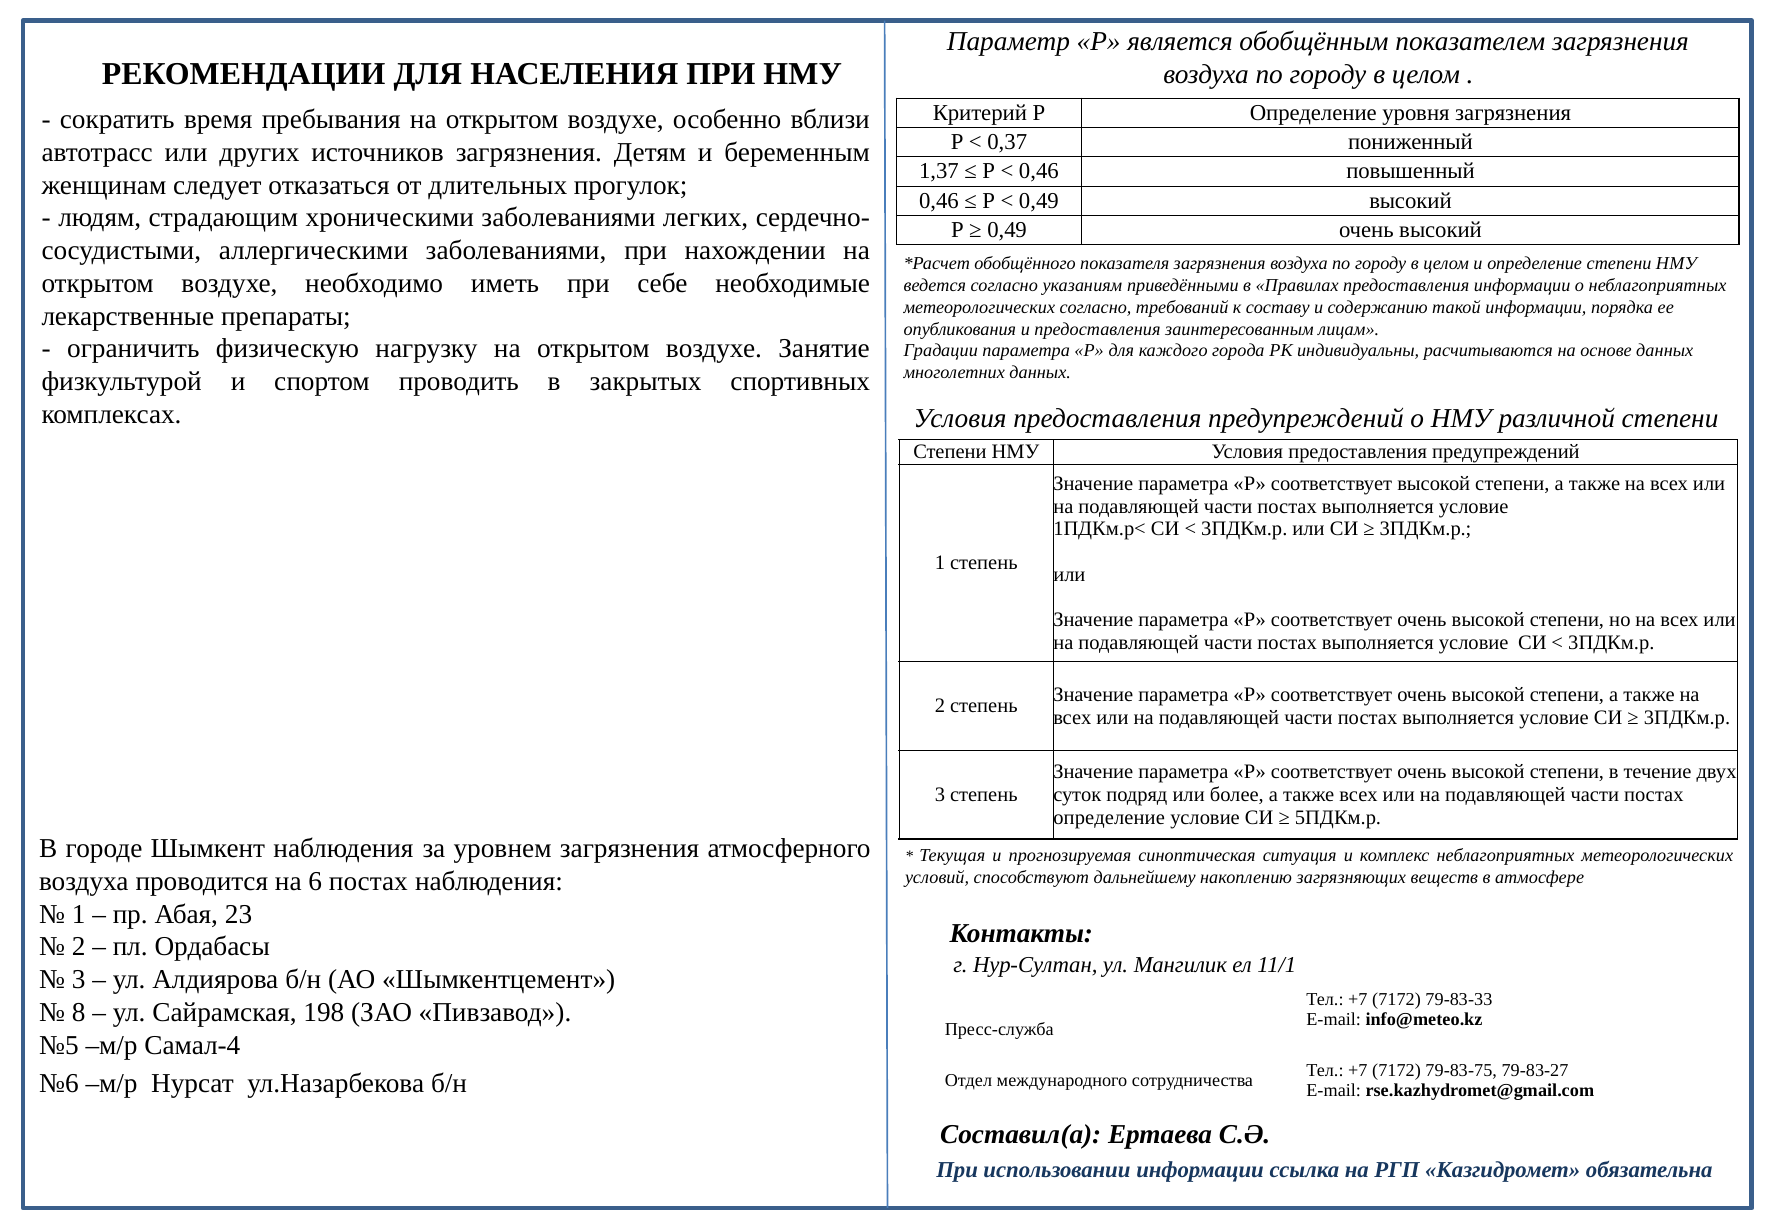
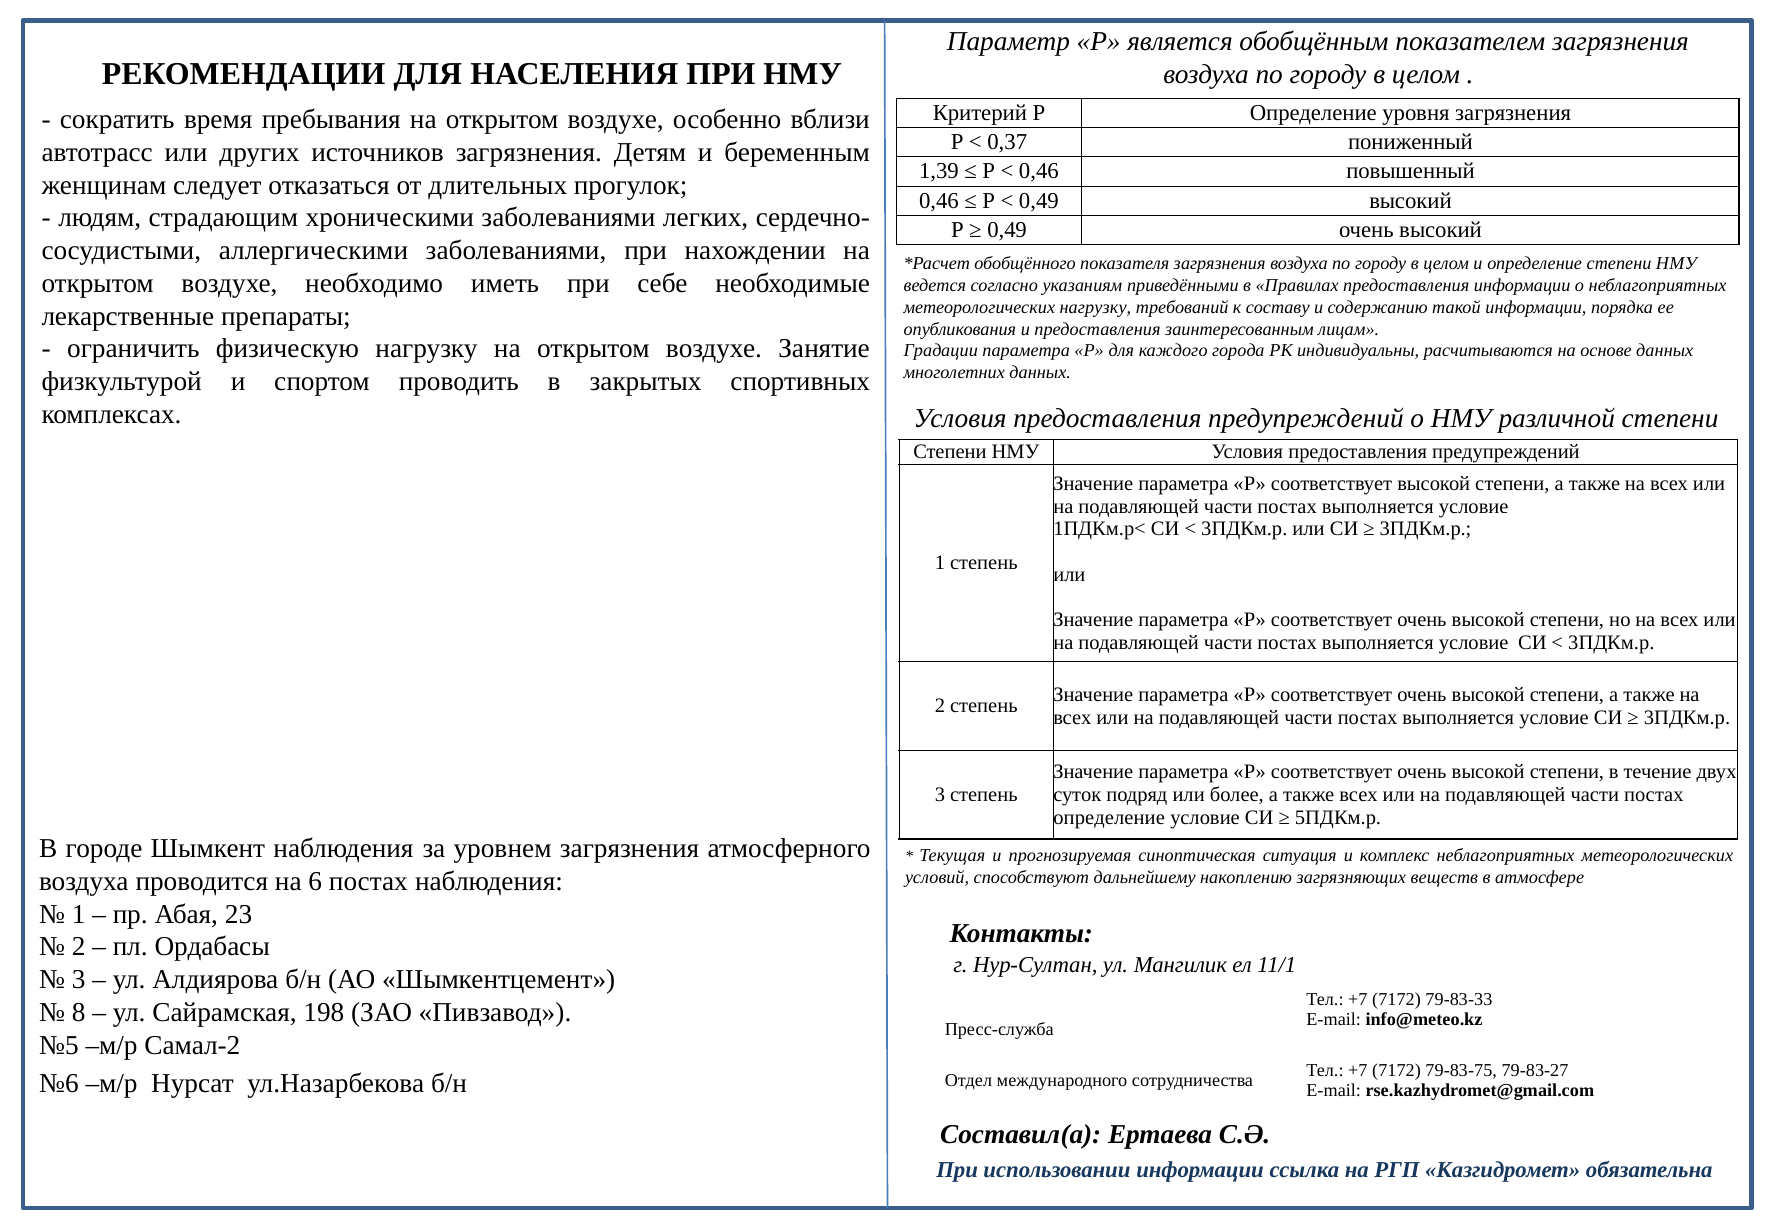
1,37: 1,37 -> 1,39 (939, 171)
метеорологических согласно: согласно -> нагрузку (1095, 307)
Самал-4: Самал-4 -> Самал-2 (192, 1045)
